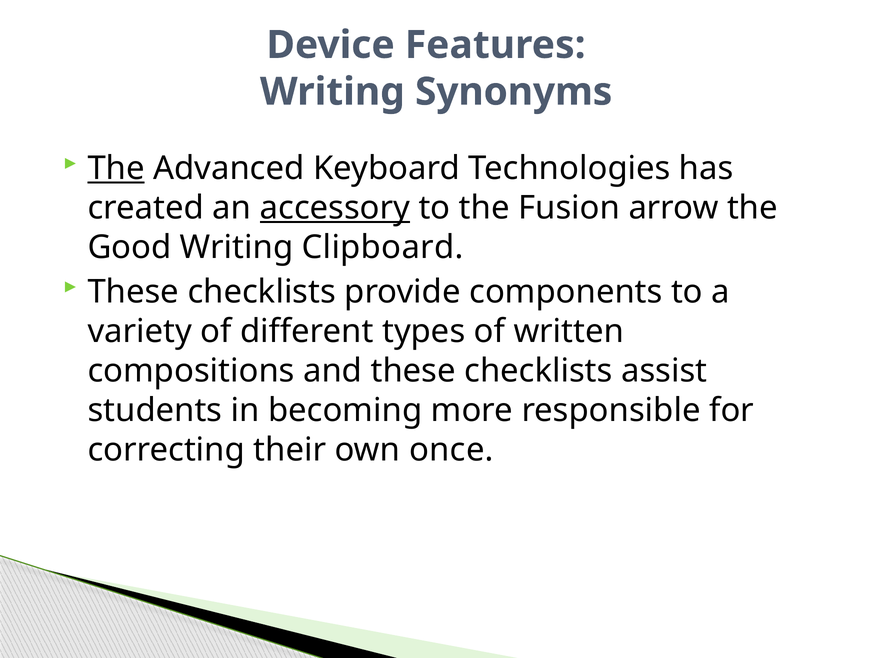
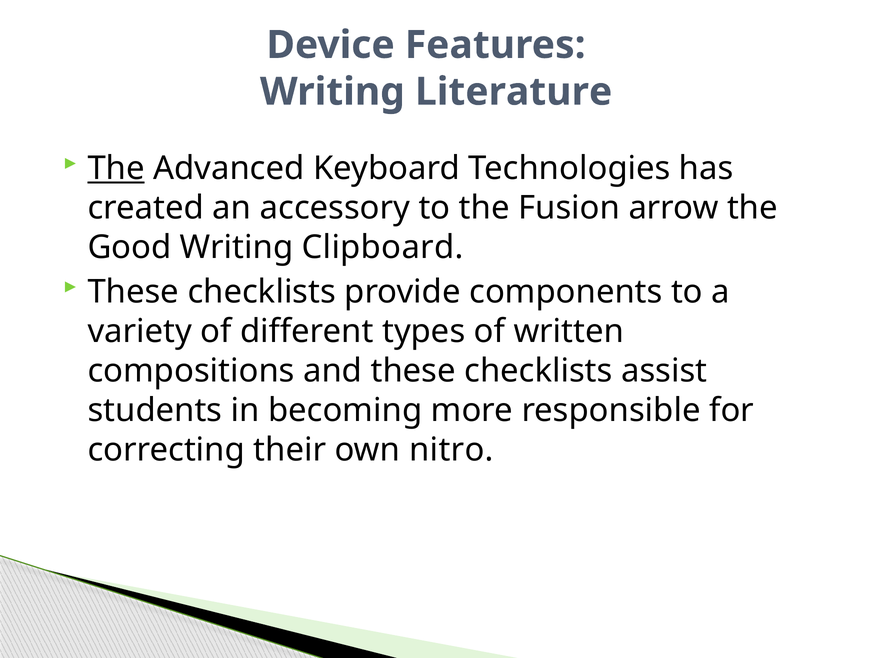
Synonyms: Synonyms -> Literature (514, 92)
accessory underline: present -> none (335, 208)
once: once -> nitro (451, 450)
